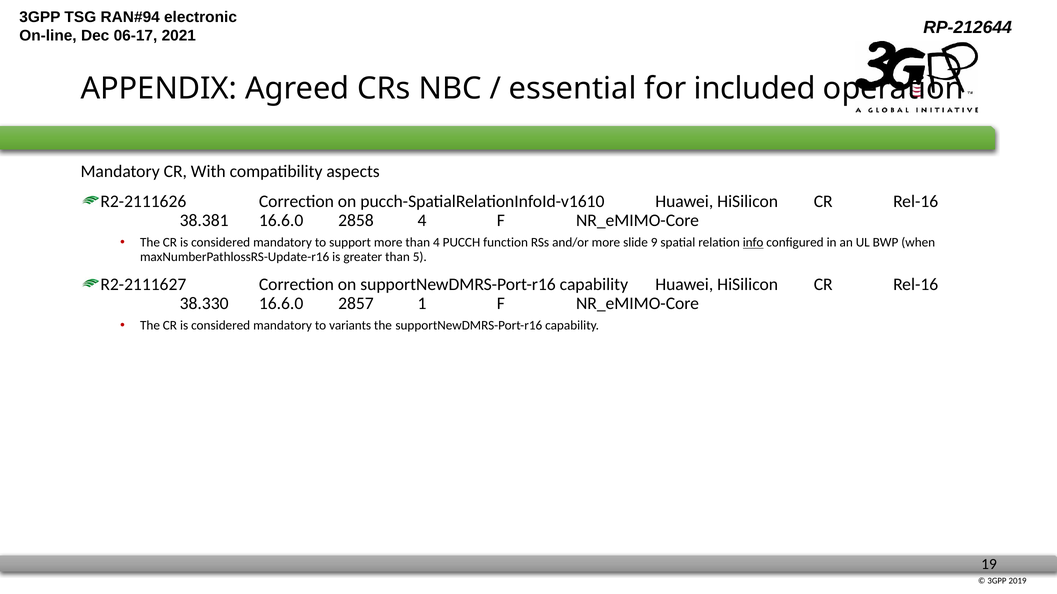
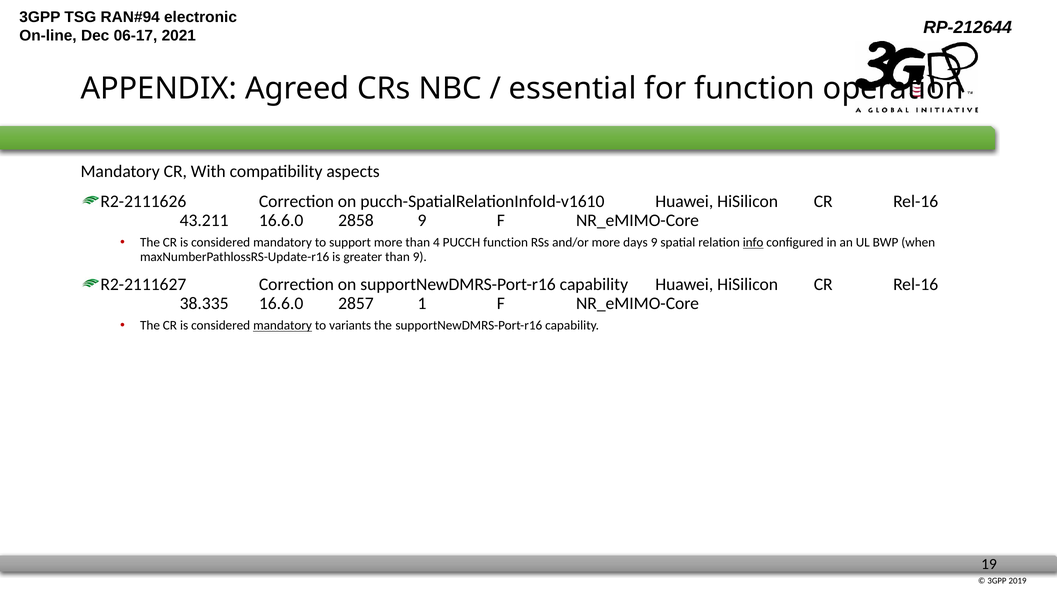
for included: included -> function (755, 89)
38.381: 38.381 -> 43.211 (204, 221)
2858 4: 4 -> 9 (422, 221)
slide: slide -> days (635, 243)
than 5: 5 -> 9 (420, 257)
38.330: 38.330 -> 38.335 (204, 304)
mandatory underline: none -> present (283, 326)
